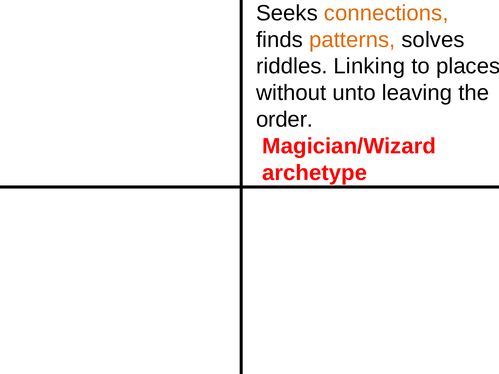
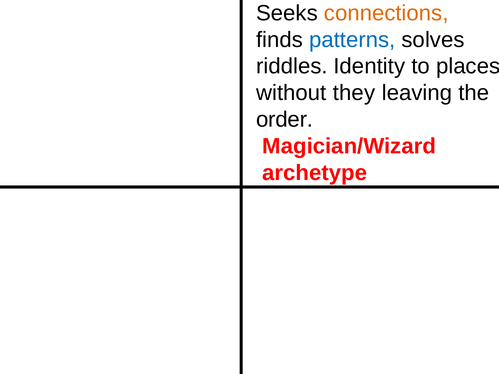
patterns colour: orange -> blue (352, 40)
Linking: Linking -> Identity (369, 66)
unto: unto -> they (354, 93)
